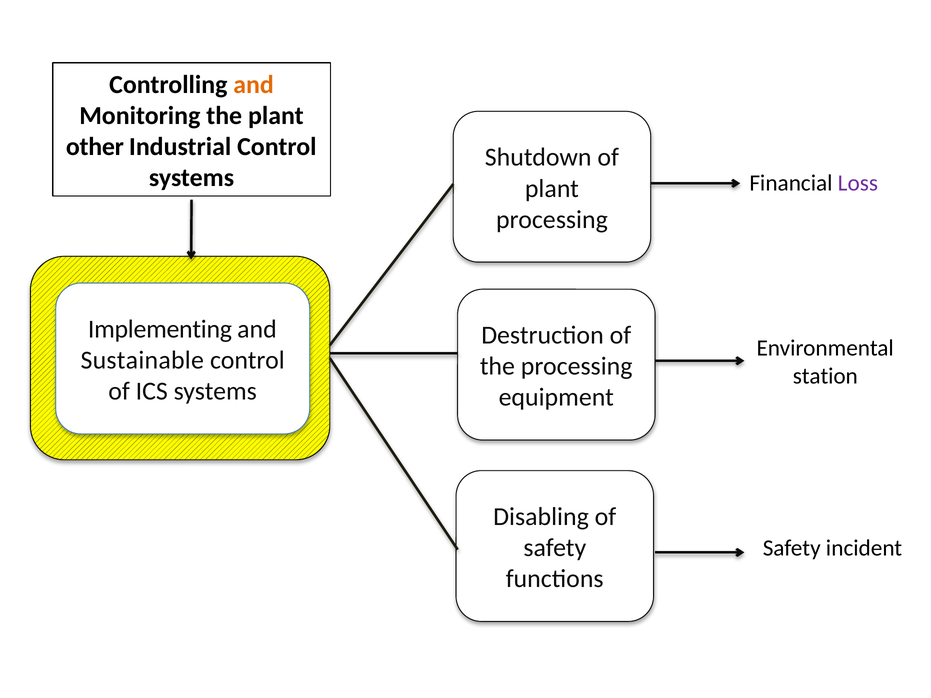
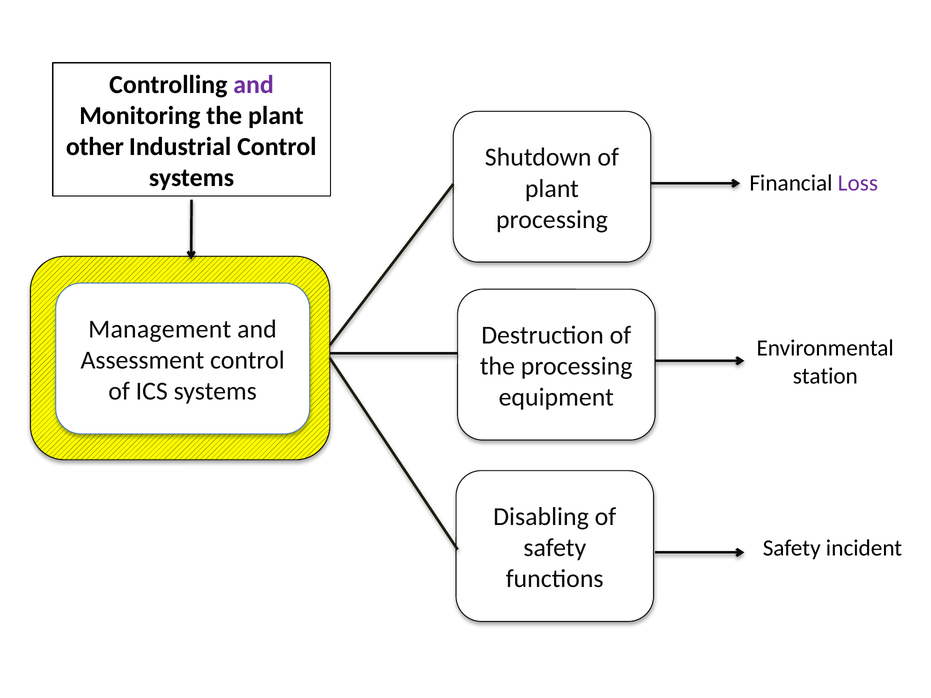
and colour: orange -> purple (254, 85)
Implementing: Implementing -> Management (160, 329)
Sustainable: Sustainable -> Assessment (142, 360)
